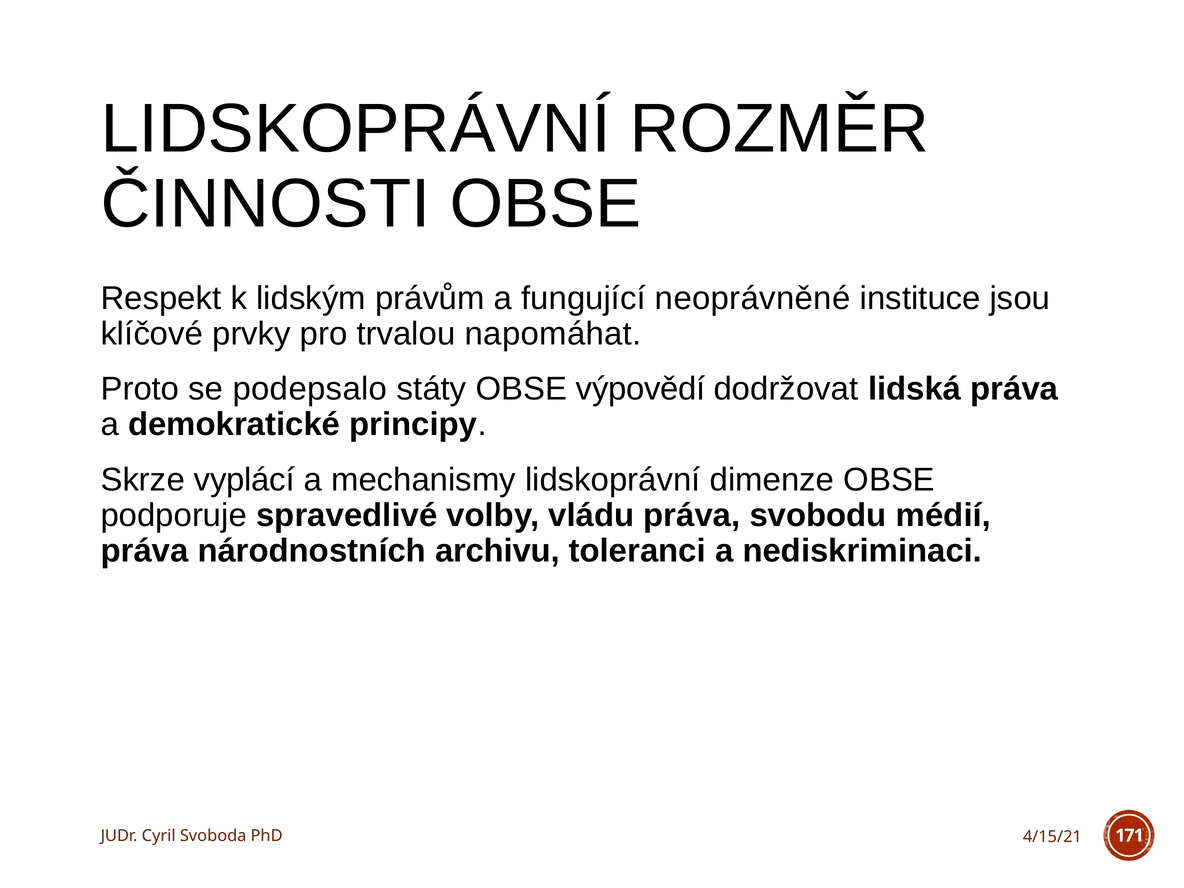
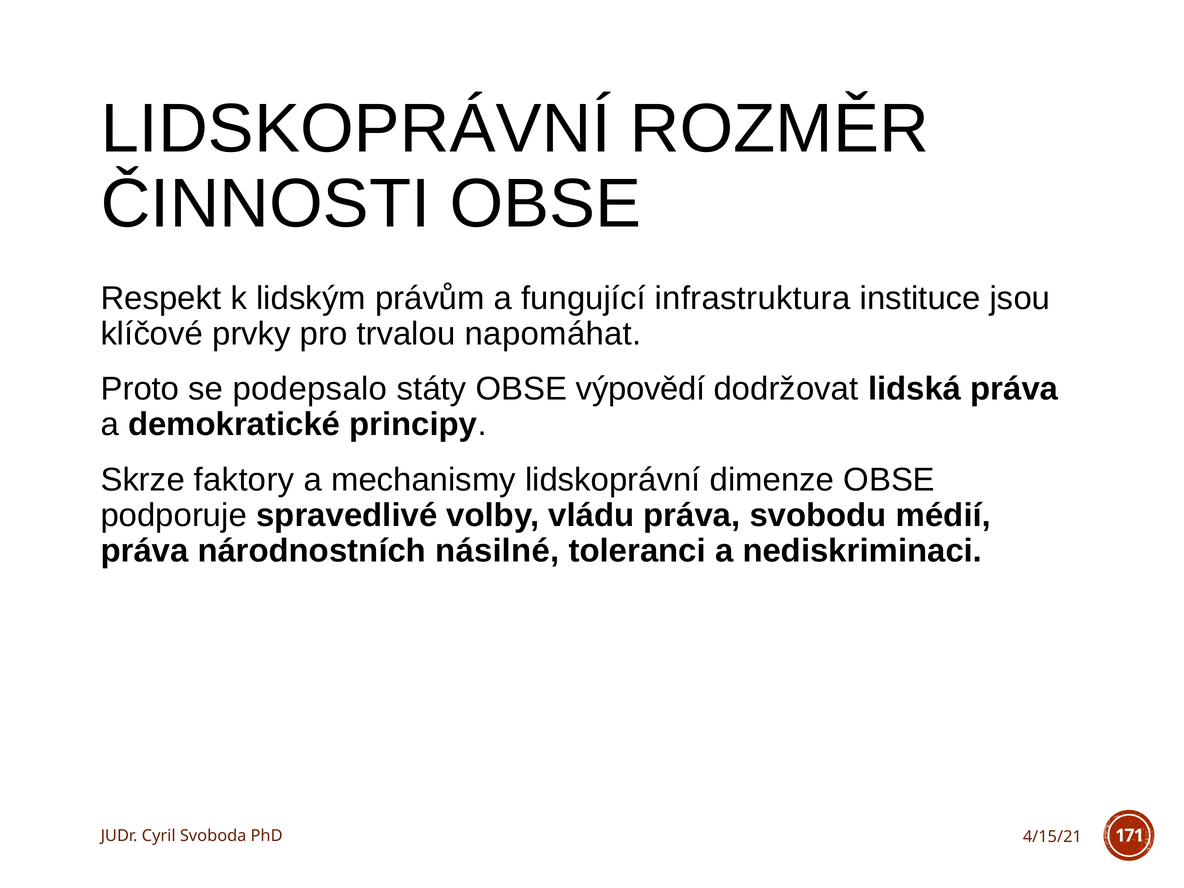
neoprávněné: neoprávněné -> infrastruktura (753, 298)
vyplácí: vyplácí -> faktory (244, 480)
archivu: archivu -> násilné (497, 551)
